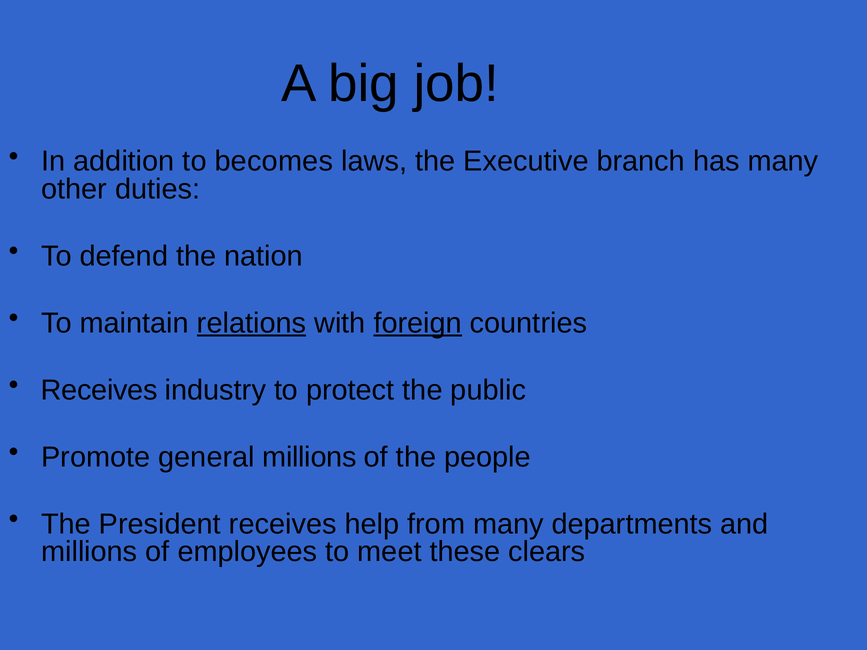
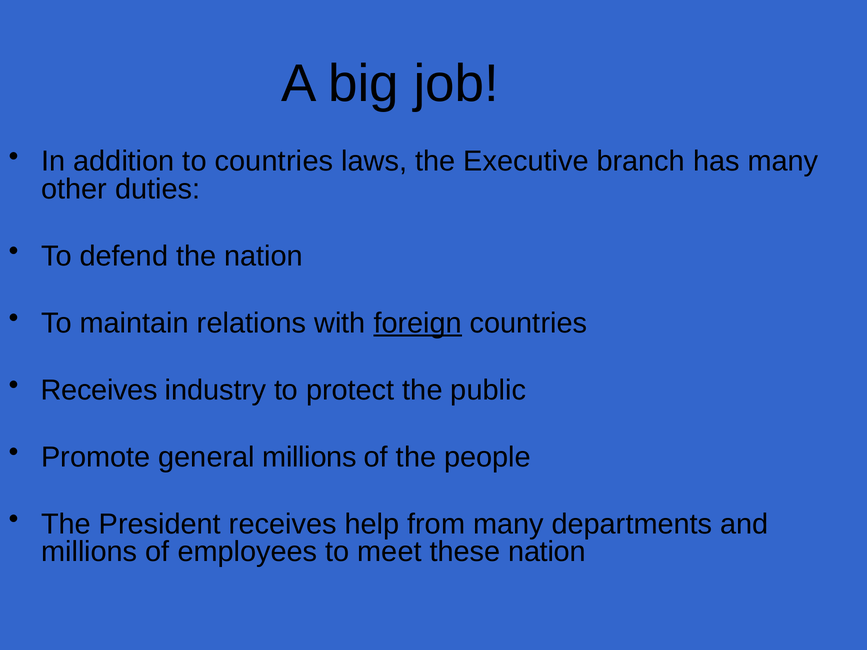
to becomes: becomes -> countries (274, 161)
relations underline: present -> none (252, 323)
these clears: clears -> nation (547, 552)
